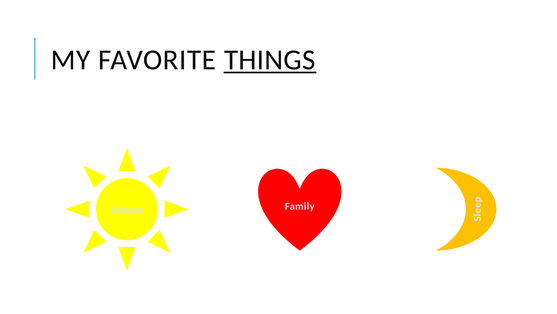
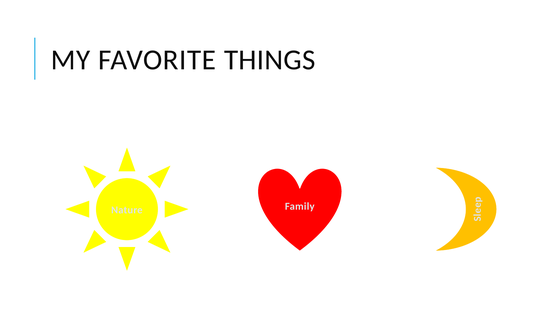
THINGS underline: present -> none (270, 60)
